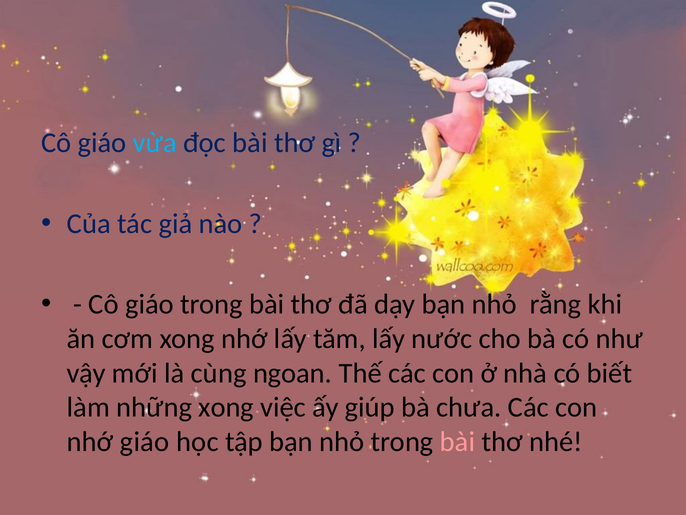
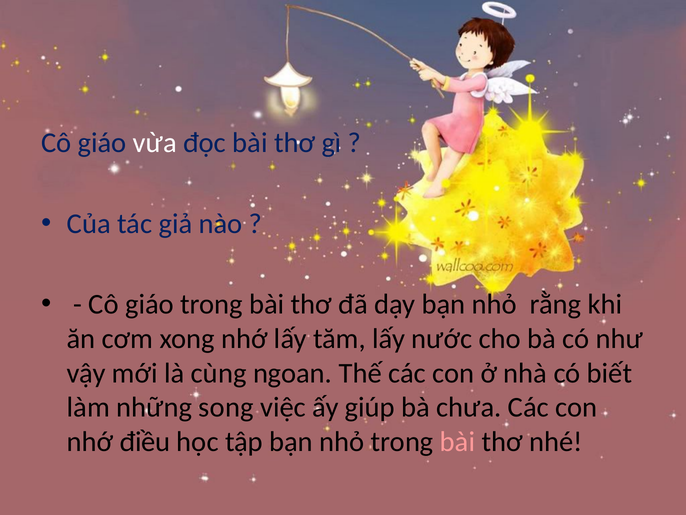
vừa colour: light blue -> white (155, 143)
những xong: xong -> song (226, 407)
nhớ giáo: giáo -> điều (145, 441)
